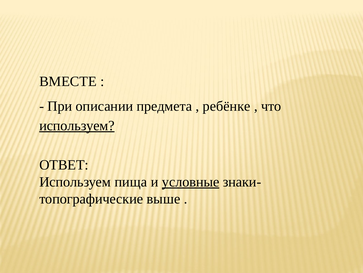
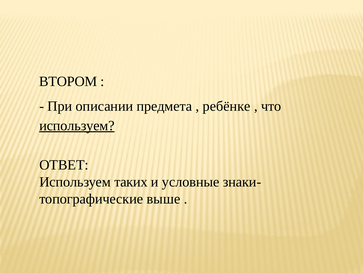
ВМЕСТЕ: ВМЕСТЕ -> ВТОРОМ (68, 81)
пища: пища -> таких (131, 181)
условные underline: present -> none (191, 181)
